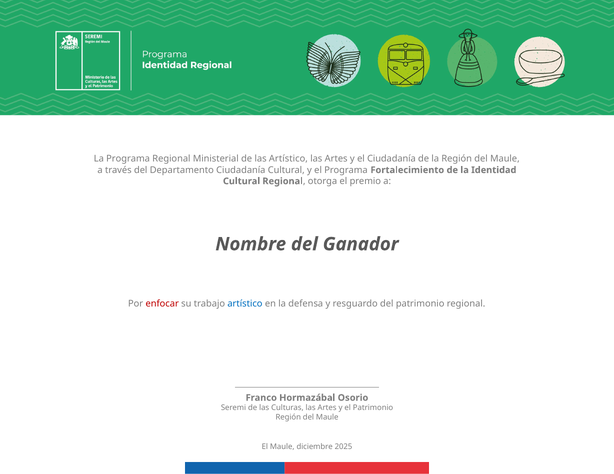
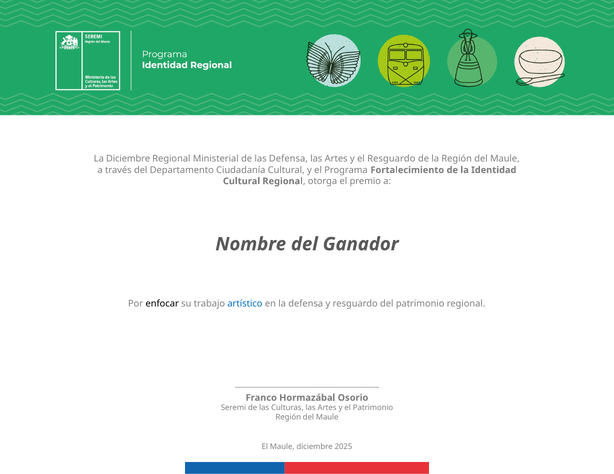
La Programa: Programa -> Diciembre (128, 159)
las Artístico: Artístico -> Defensa (288, 159)
el Ciudadanía: Ciudadanía -> Resguardo (391, 159)
enfocar colour: red -> black (162, 304)
